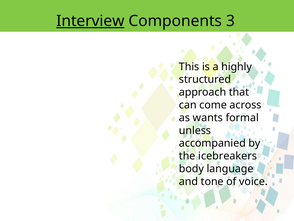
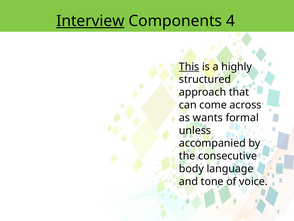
3: 3 -> 4 (230, 21)
This underline: none -> present (189, 67)
icebreakers: icebreakers -> consecutive (228, 156)
